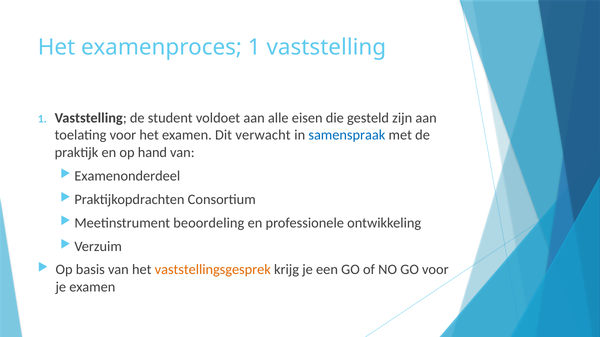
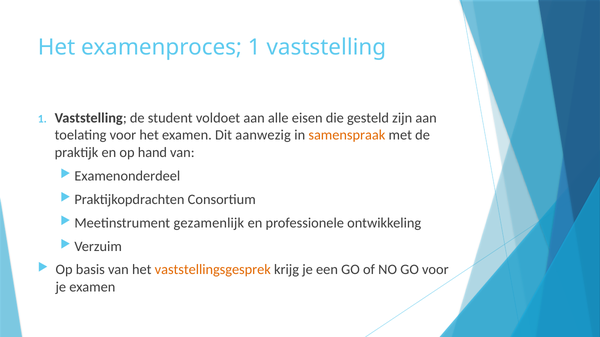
verwacht: verwacht -> aanwezig (263, 135)
samenspraak colour: blue -> orange (347, 135)
beoordeling: beoordeling -> gezamenlijk (209, 223)
